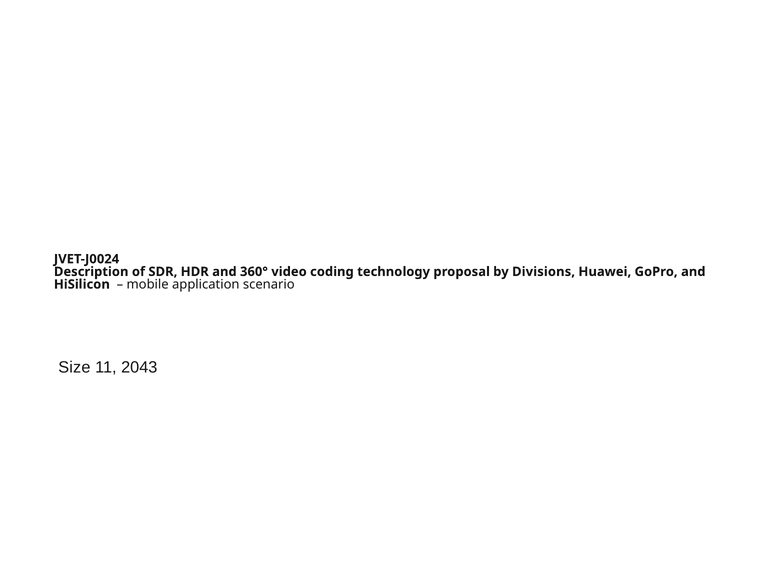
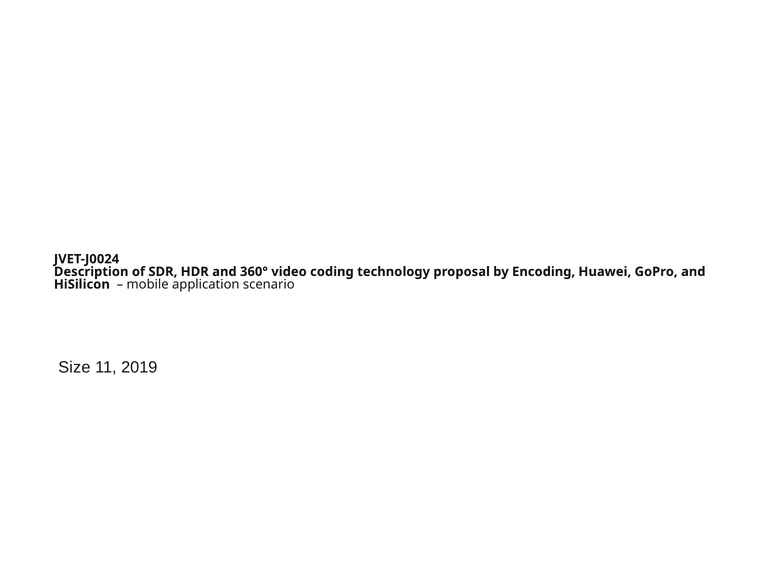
Divisions: Divisions -> Encoding (544, 272)
2043: 2043 -> 2019 (139, 368)
